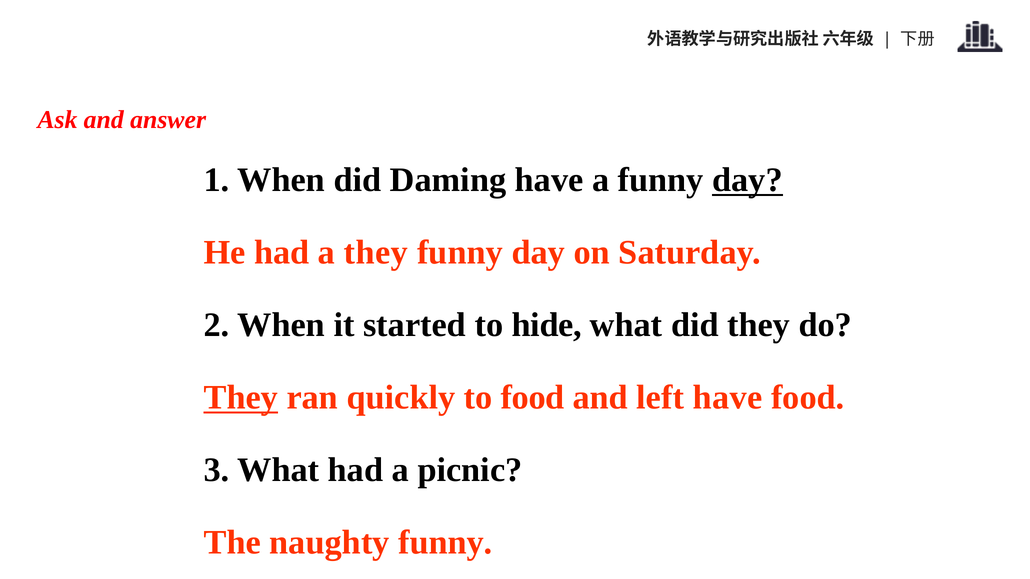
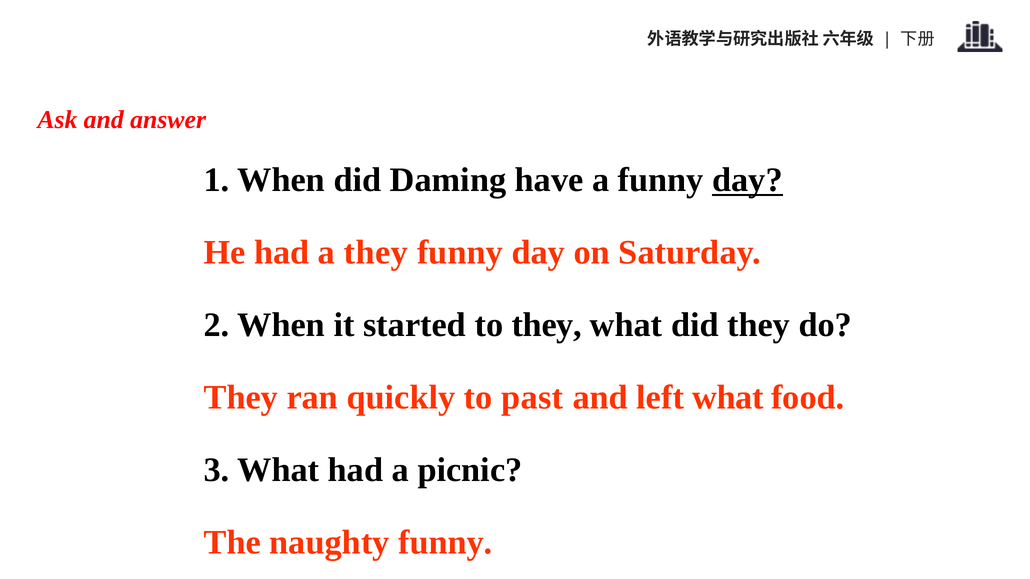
to hide: hide -> they (547, 325)
They underline: present -> none (241, 398)
to food: food -> past (532, 398)
left have: have -> what (728, 398)
